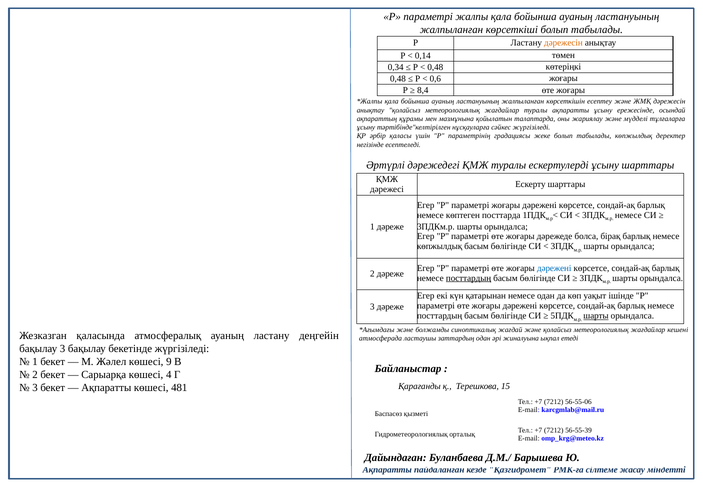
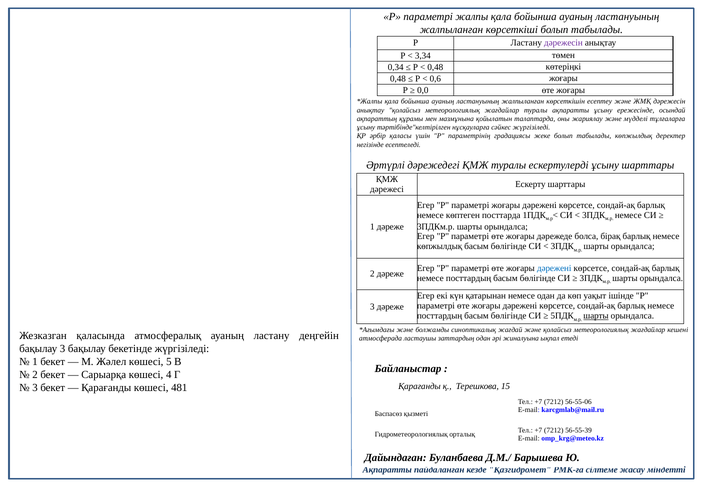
дәрежесін colour: orange -> purple (563, 43)
0,14: 0,14 -> 3,34 (423, 56)
8,4: 8,4 -> 0,0 (423, 90)
посттардың underline: present -> none (469, 278)
9: 9 -> 5 (169, 361)
Ақпаратты: Ақпаратты -> Қарағанды (106, 387)
